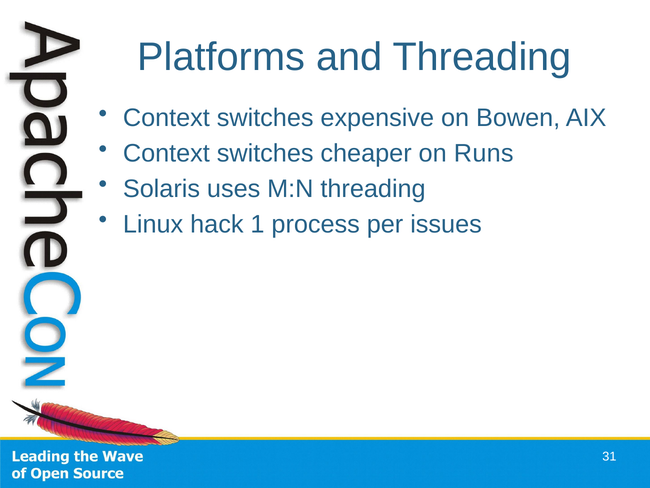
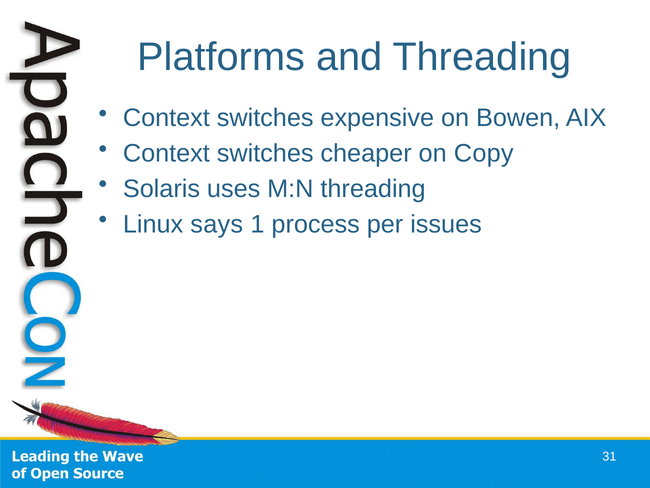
Runs: Runs -> Copy (484, 153)
hack: hack -> says (217, 224)
